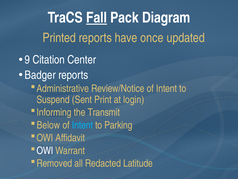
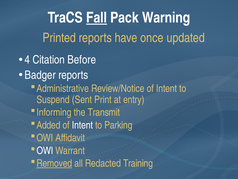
Diagram: Diagram -> Warning (166, 18)
9: 9 -> 4 (27, 60)
Center: Center -> Before (82, 60)
login: login -> entry (134, 99)
Below: Below -> Added (48, 125)
Intent colour: light blue -> white (82, 125)
Removed underline: none -> present (54, 163)
Latitude: Latitude -> Training (138, 163)
